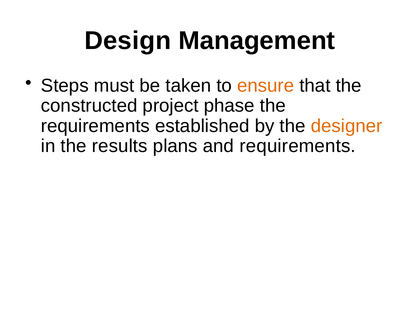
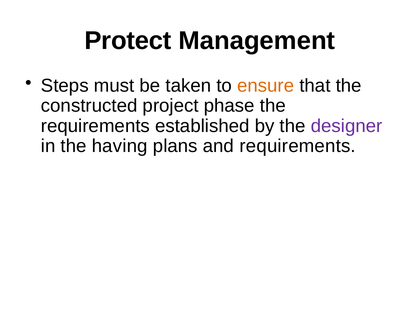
Design: Design -> Protect (128, 41)
designer colour: orange -> purple (347, 126)
results: results -> having (120, 146)
